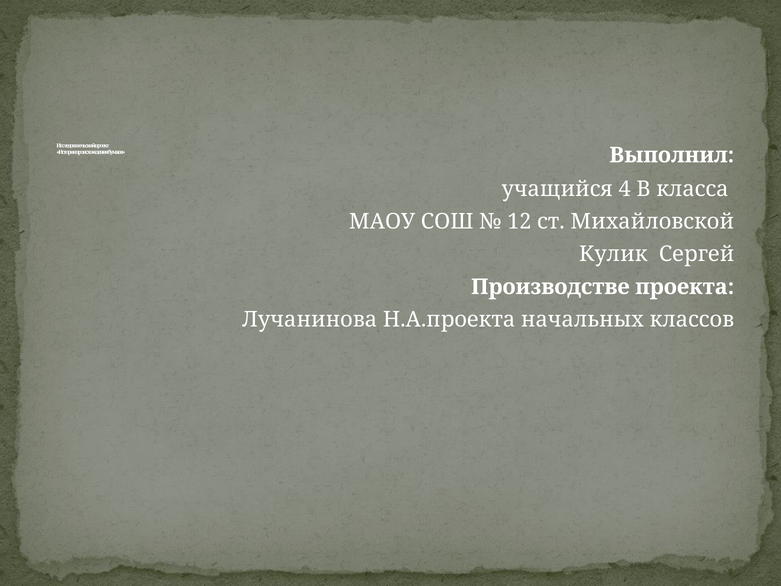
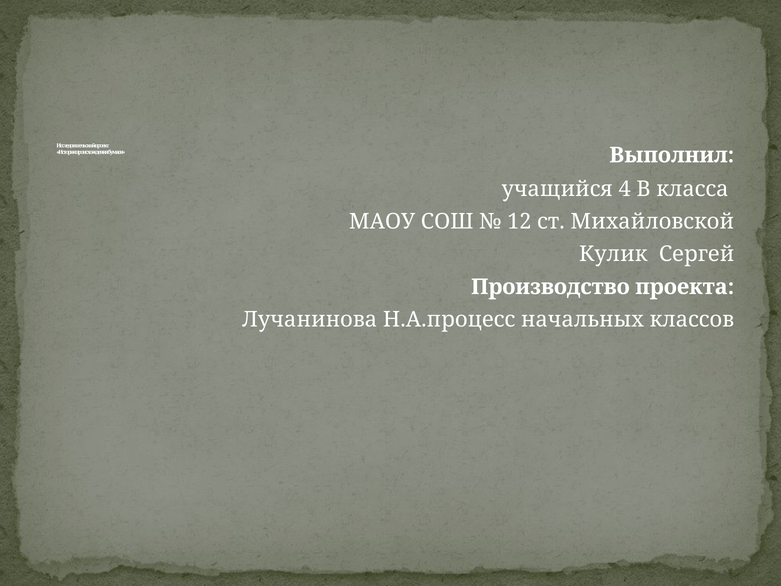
Производстве: Производстве -> Производство (550, 287)
Н.А.проекта: Н.А.проекта -> Н.А.процесс (449, 319)
